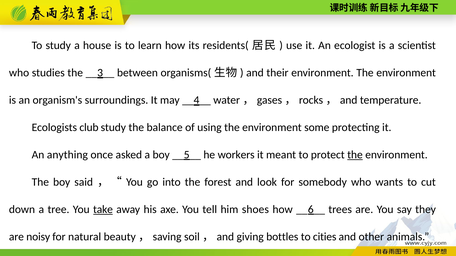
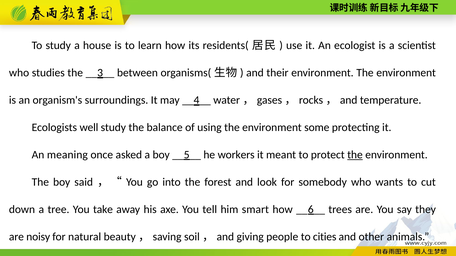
club: club -> well (89, 128)
anything: anything -> meaning (67, 155)
take underline: present -> none (103, 210)
shoes: shoes -> smart (255, 210)
bottles: bottles -> people (282, 237)
